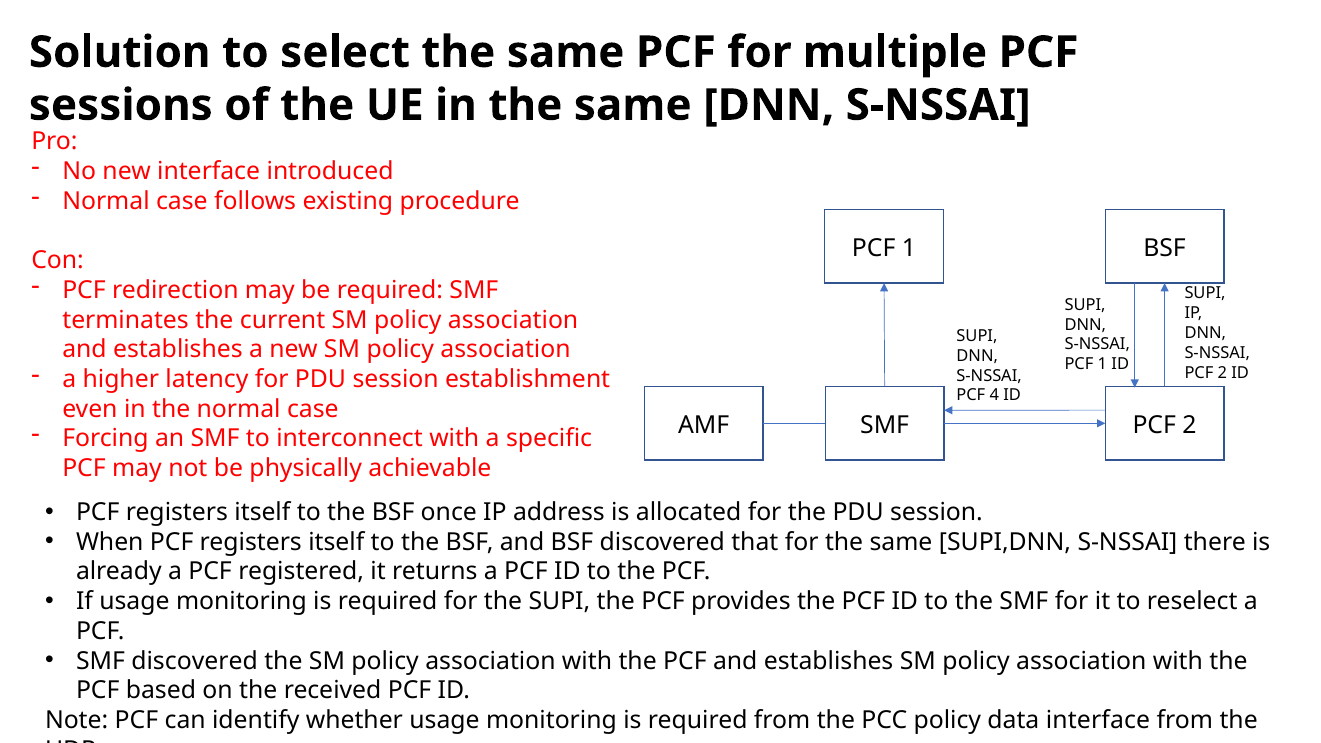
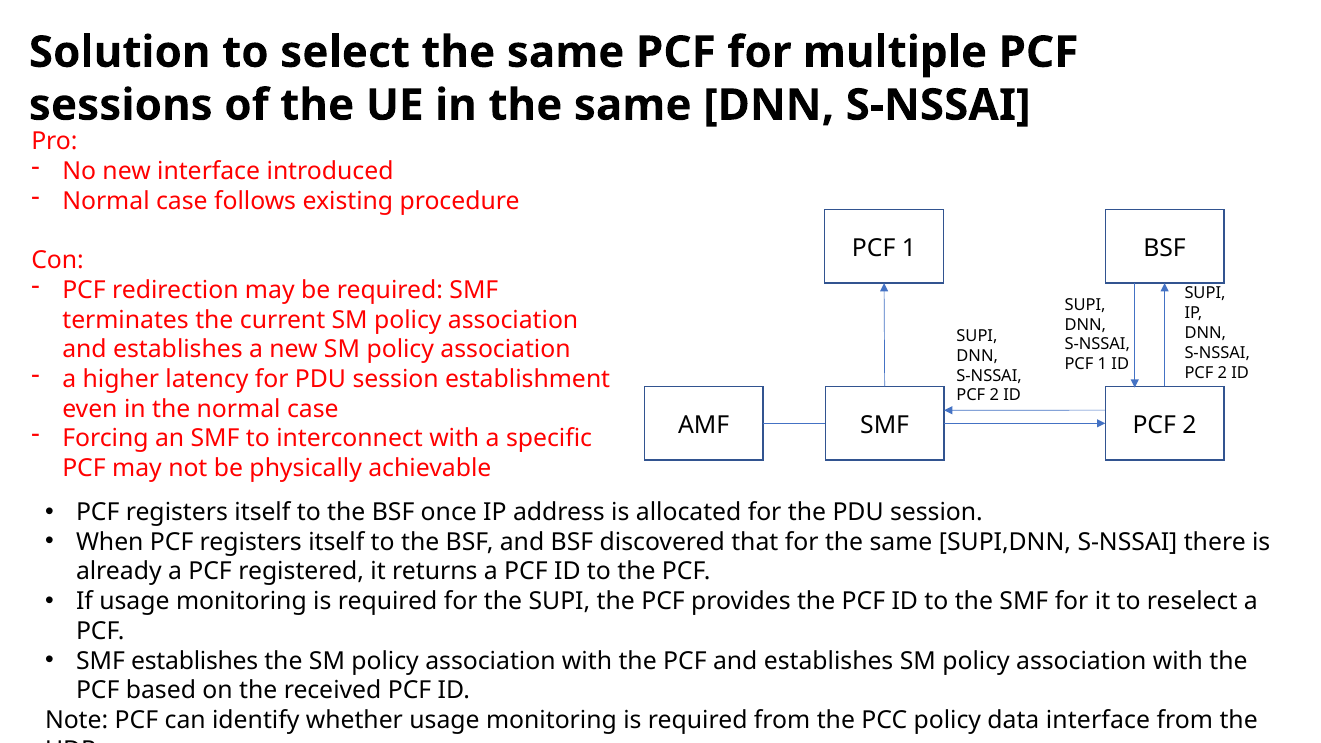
4: 4 -> 2 (994, 395)
SMF discovered: discovered -> establishes (195, 661)
